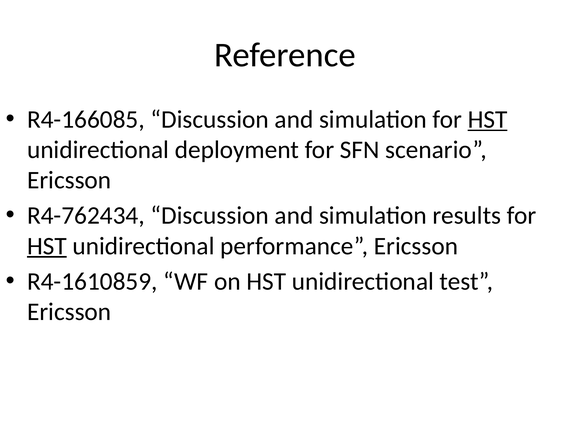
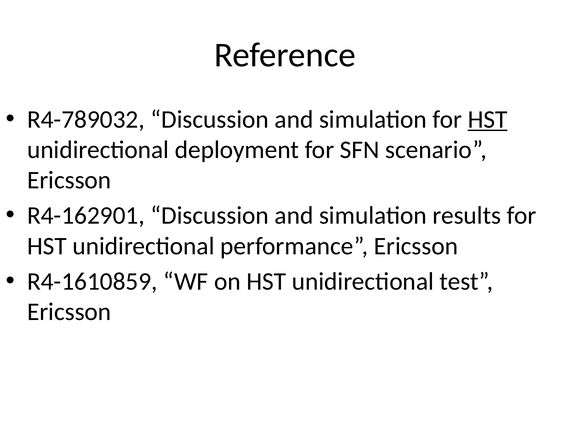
R4-166085: R4-166085 -> R4-789032 (86, 120)
R4-762434: R4-762434 -> R4-162901 (86, 216)
HST underline: present -> none (47, 246)
